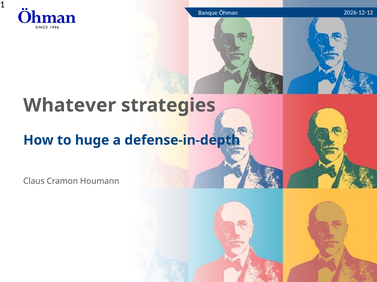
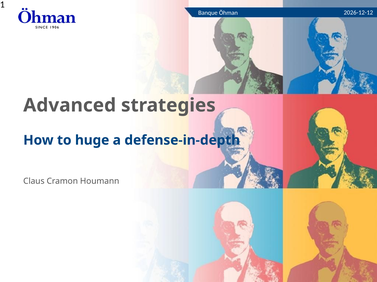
Whatever: Whatever -> Advanced (70, 106)
